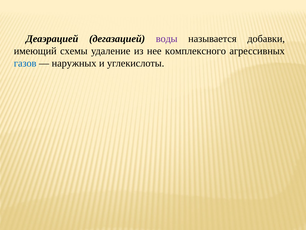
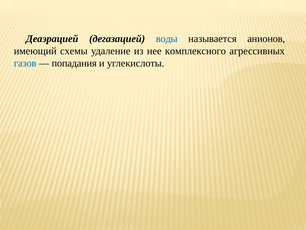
воды colour: purple -> blue (167, 39)
добавки: добавки -> анионов (266, 39)
наружных: наружных -> попадания (74, 63)
